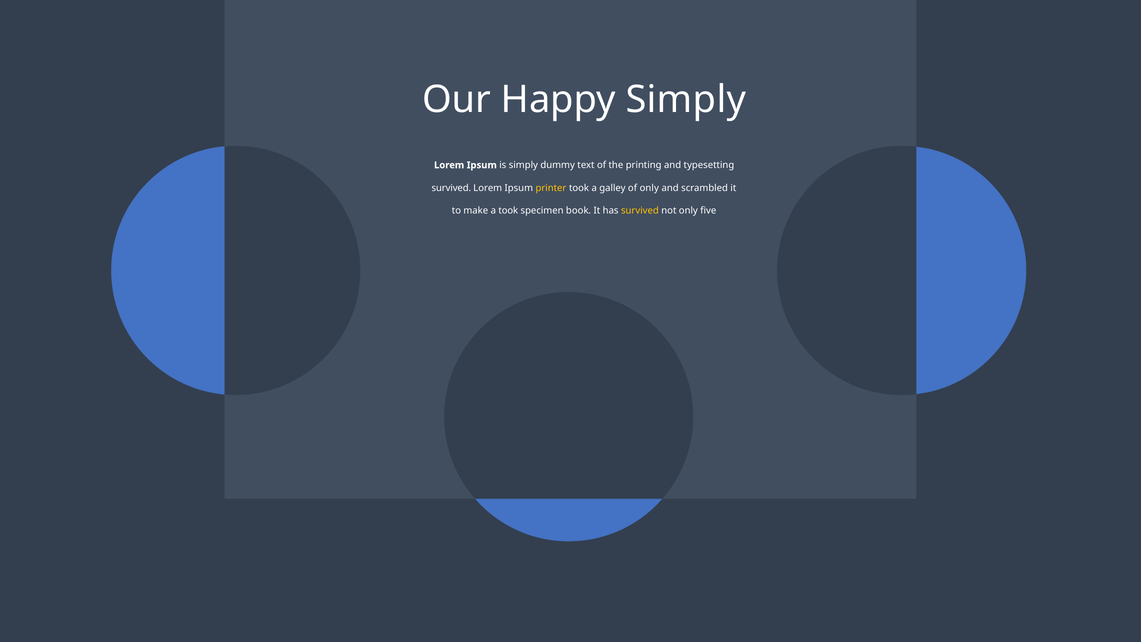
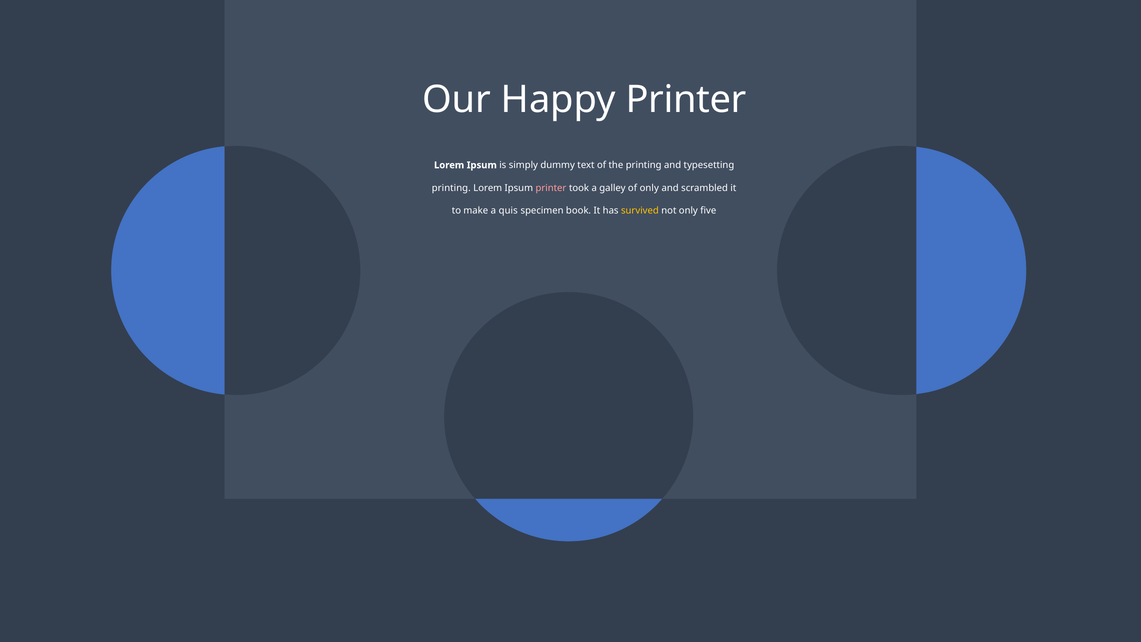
Happy Simply: Simply -> Printer (686, 100)
survived: survived -> printing (451, 188)
printer colour: yellow -> pink (551, 188)
a took: took -> quis (508, 211)
